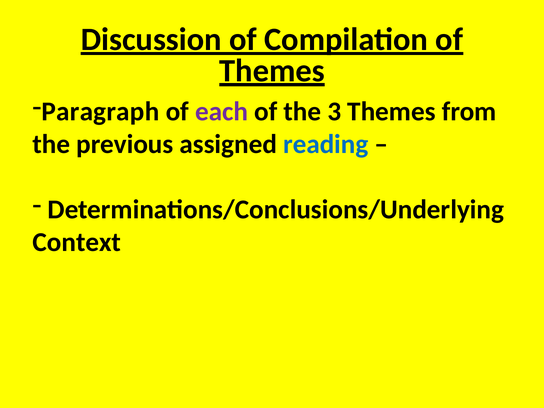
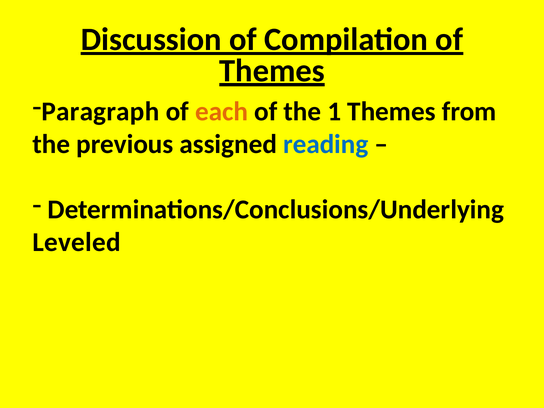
each colour: purple -> orange (222, 112)
3: 3 -> 1 (334, 112)
Context: Context -> Leveled (77, 242)
